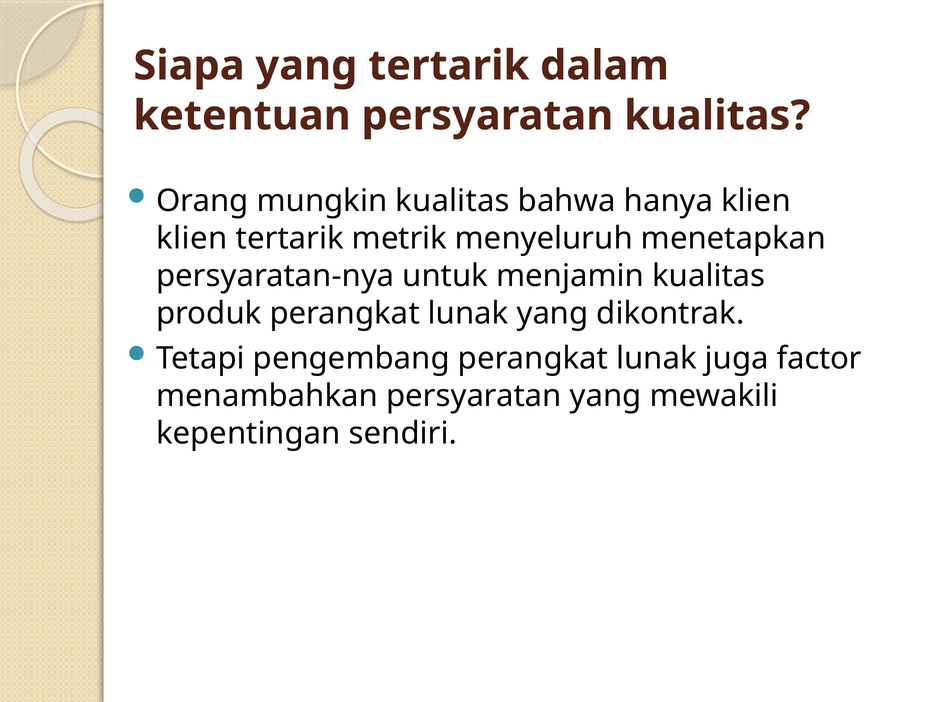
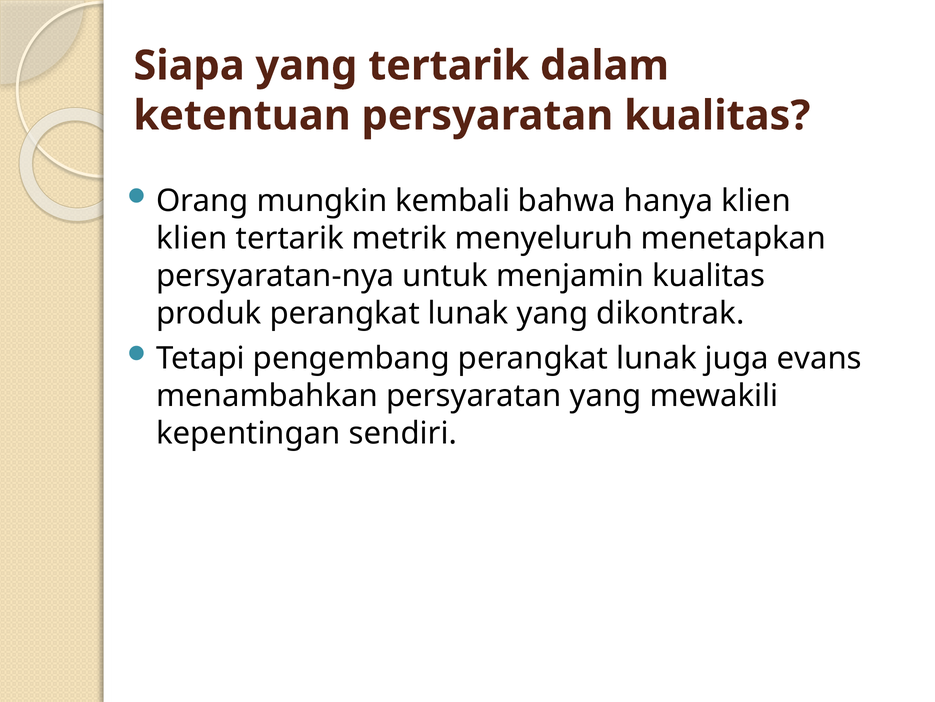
mungkin kualitas: kualitas -> kembali (453, 201)
factor: factor -> evans (819, 358)
